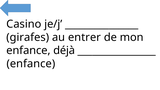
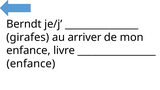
Casino: Casino -> Berndt (24, 24)
entrer: entrer -> arriver (85, 37)
déjà: déjà -> livre (64, 50)
